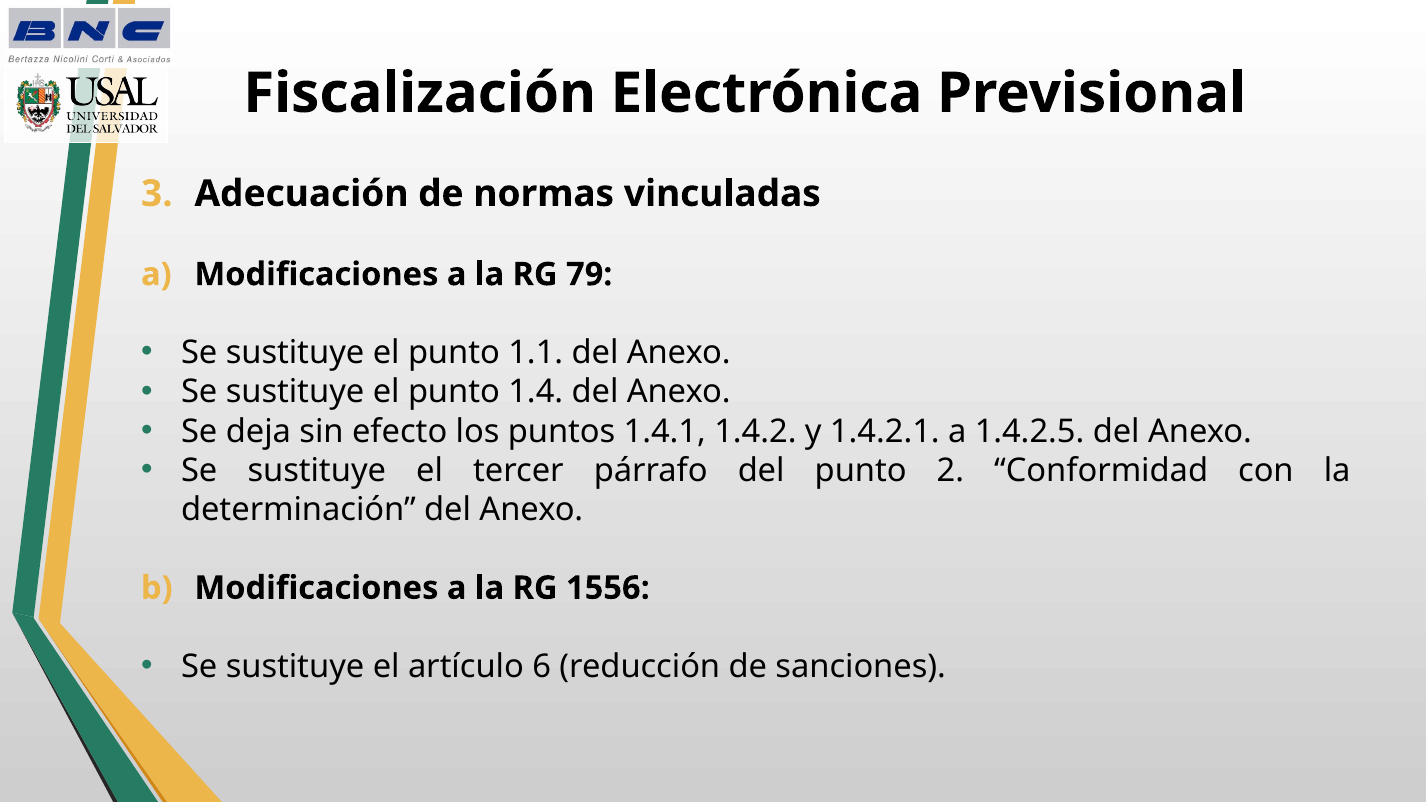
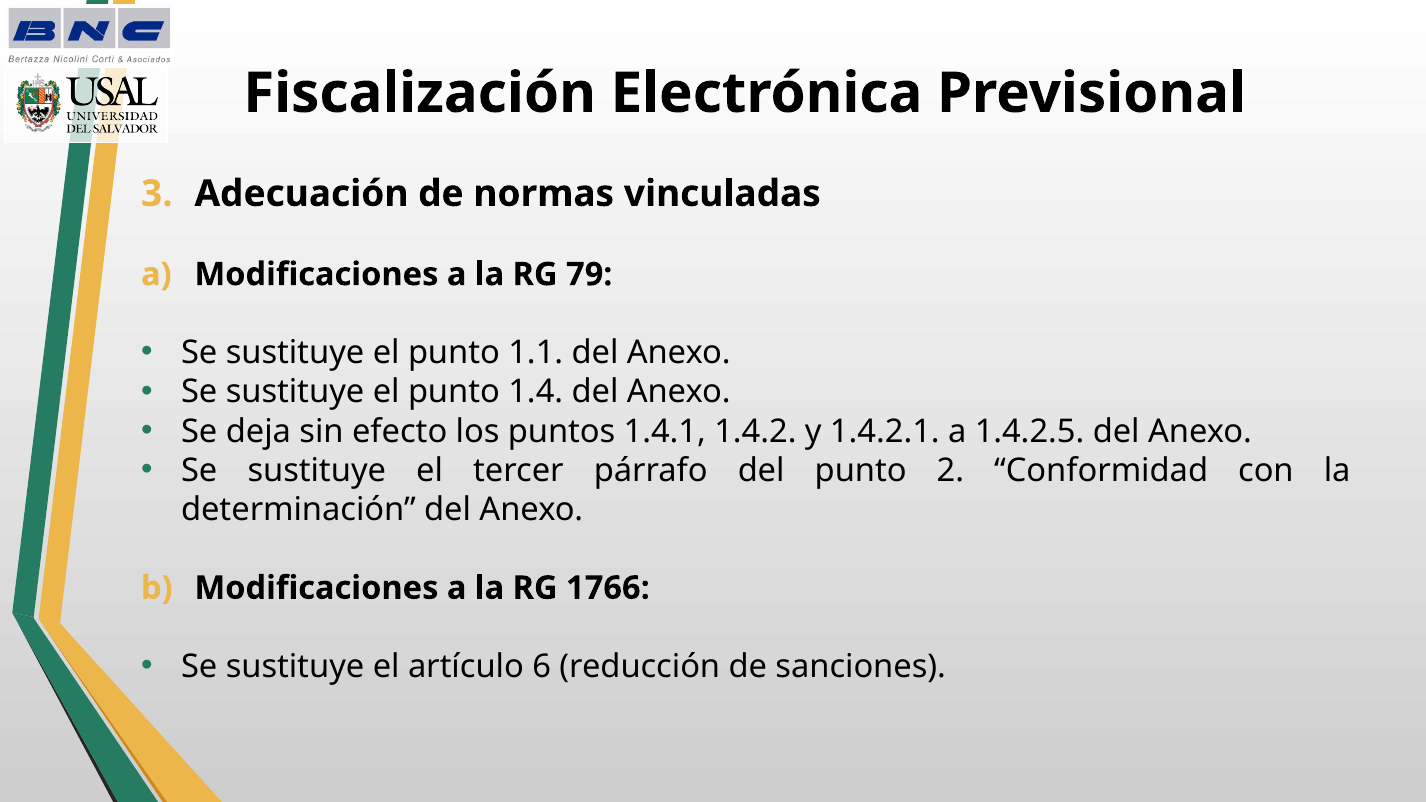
1556: 1556 -> 1766 (608, 588)
